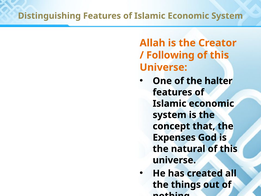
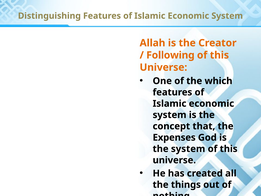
halter: halter -> which (218, 81)
the natural: natural -> system (188, 149)
